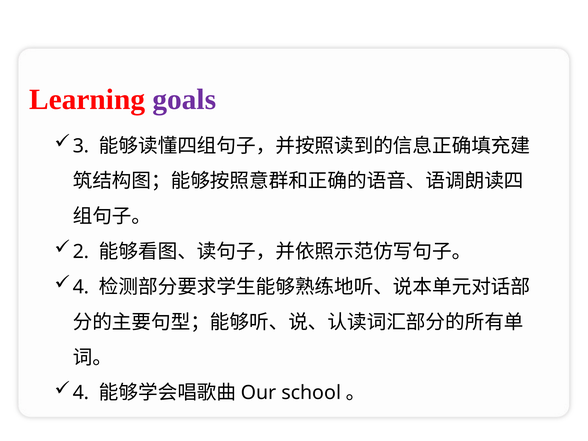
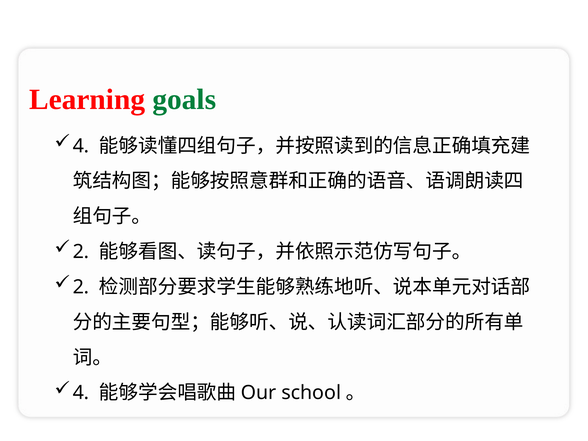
goals colour: purple -> green (184, 100)
3: 3 -> 4 (81, 146)
4: 4 -> 2 (81, 287)
